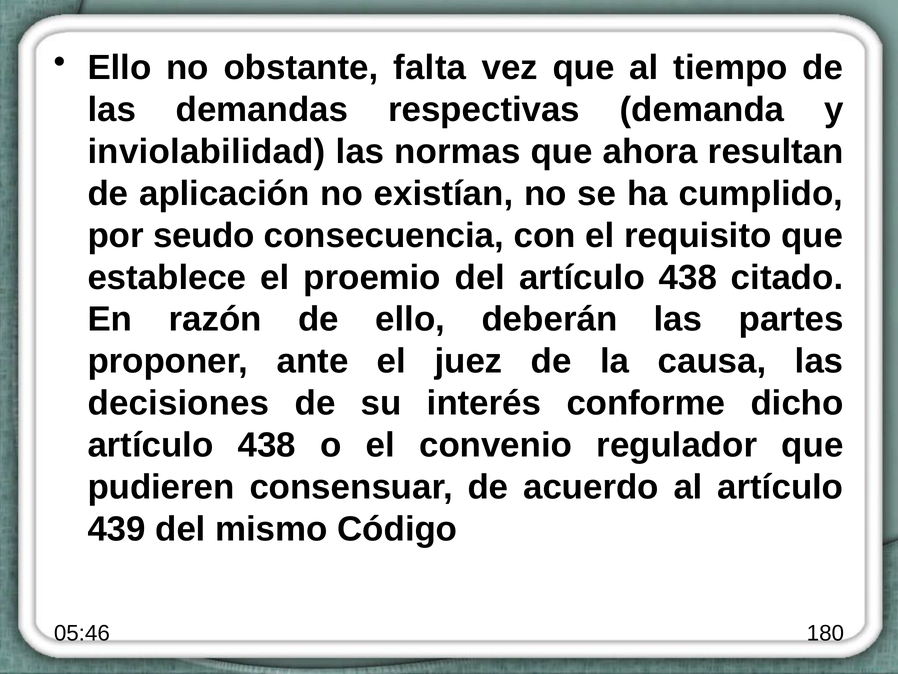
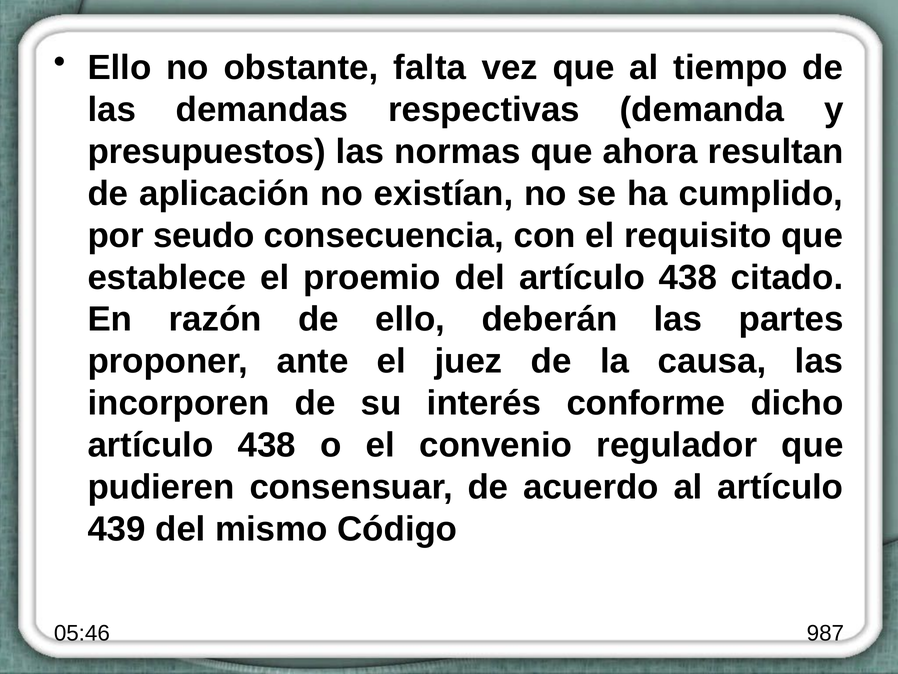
inviolabilidad: inviolabilidad -> presupuestos (207, 151)
decisiones: decisiones -> incorporen (179, 403)
180: 180 -> 987 (825, 633)
